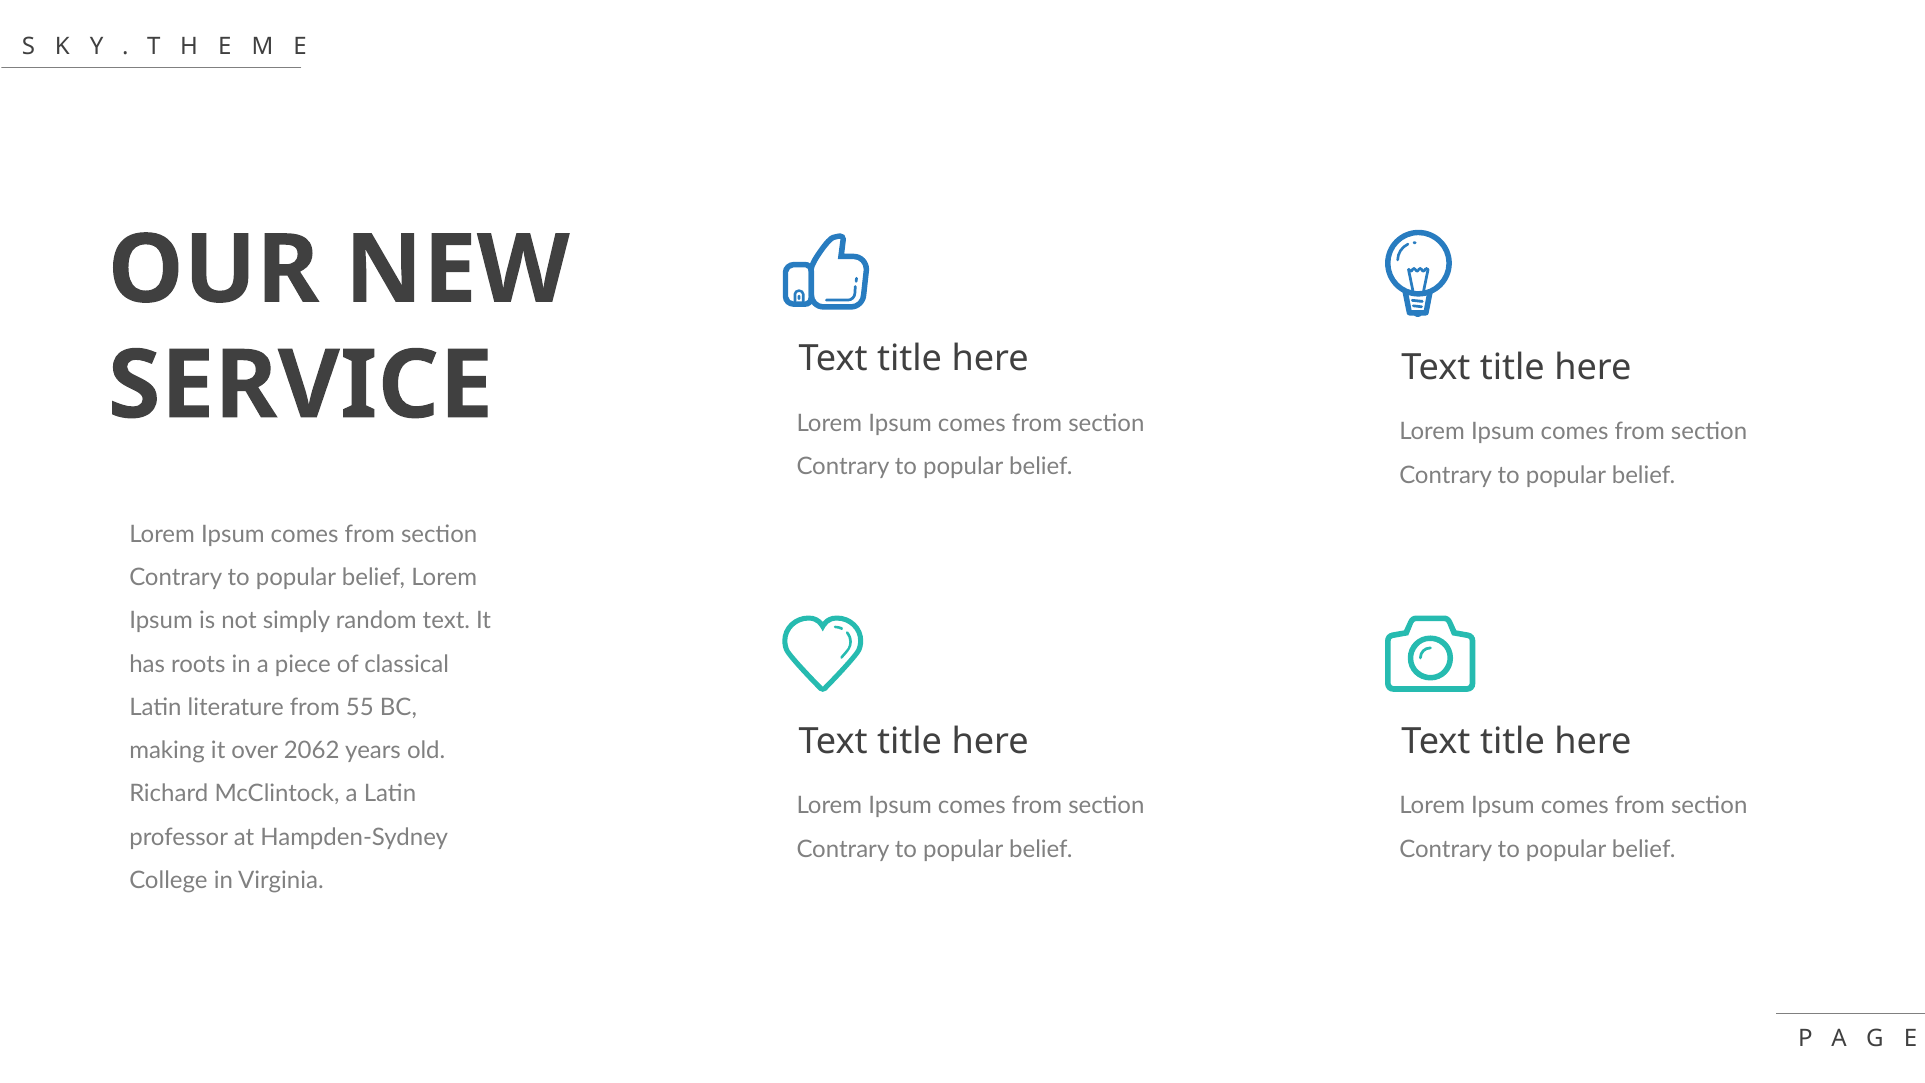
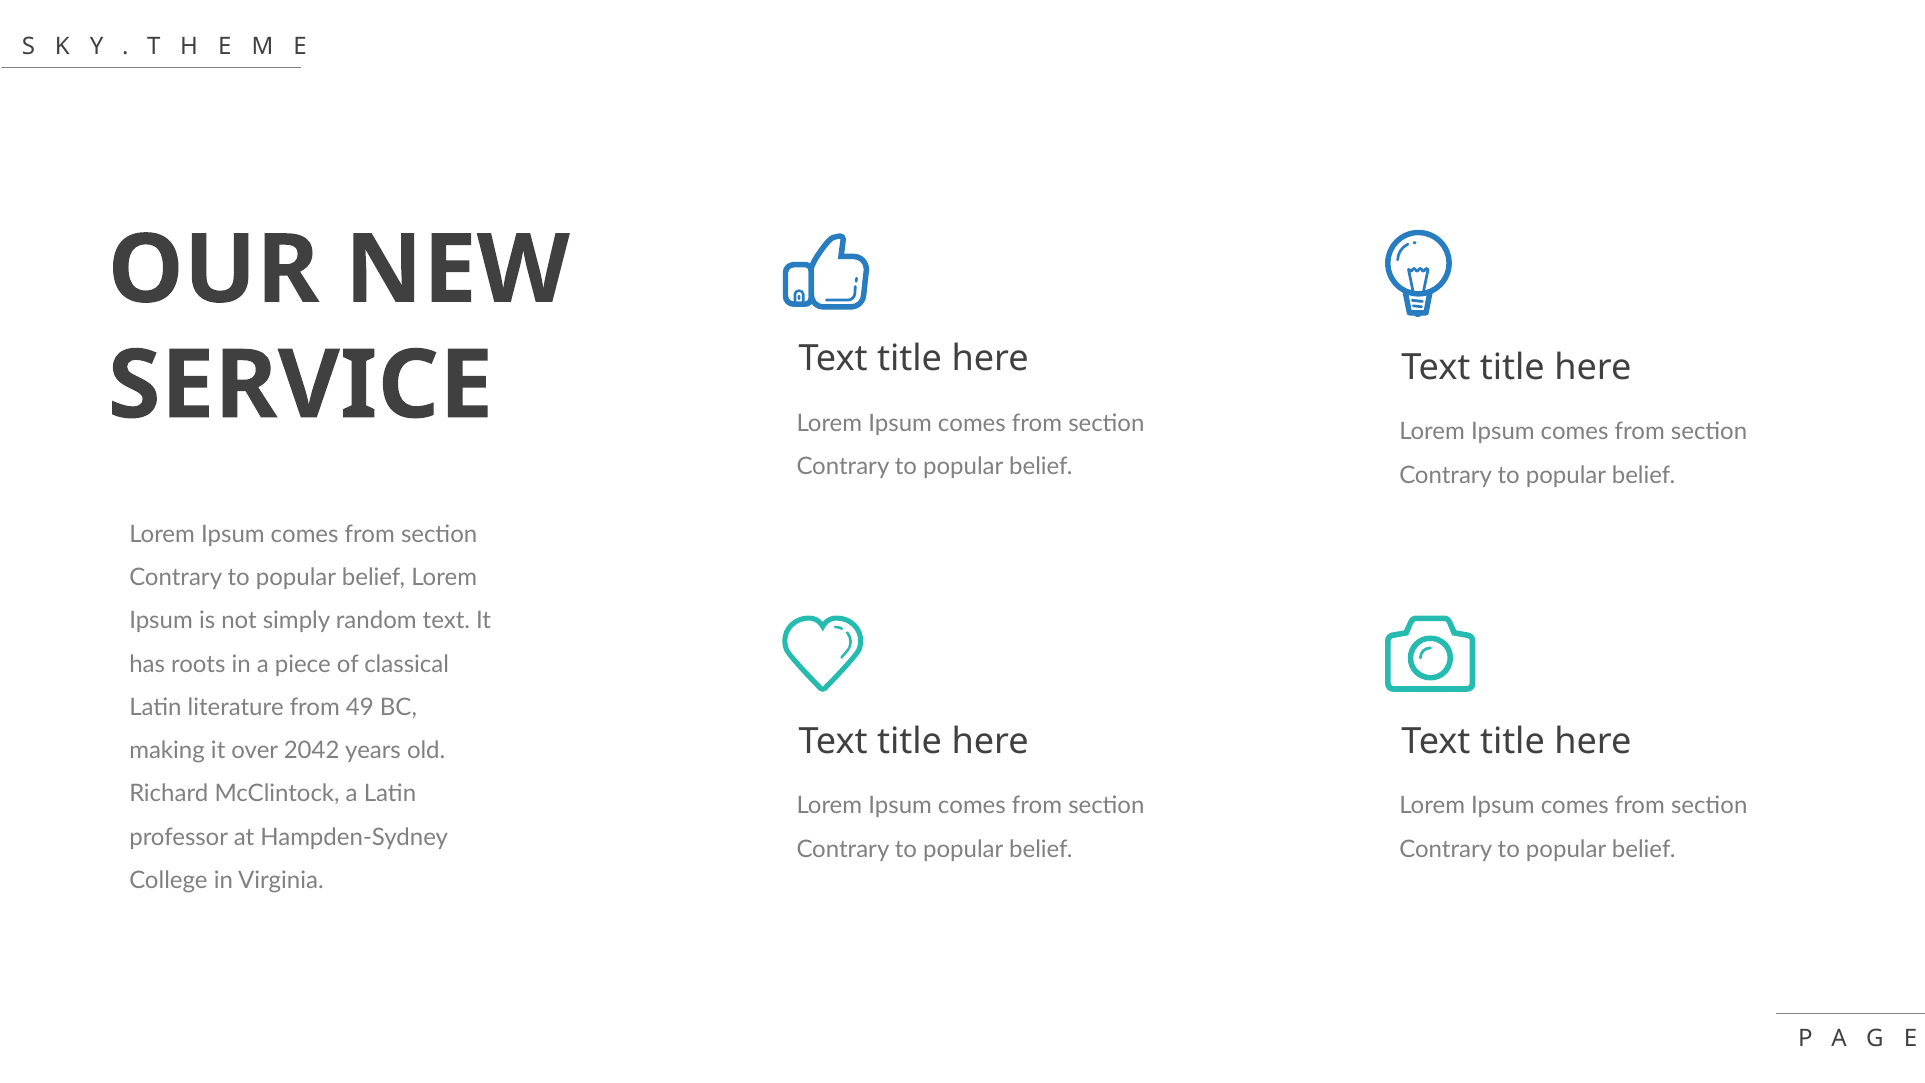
55: 55 -> 49 (360, 707)
2062: 2062 -> 2042 (312, 751)
